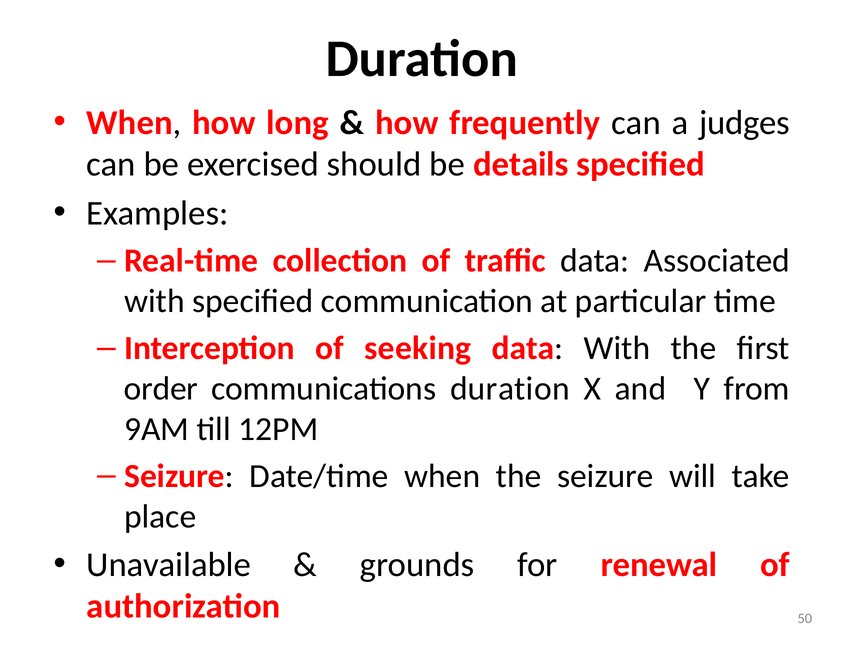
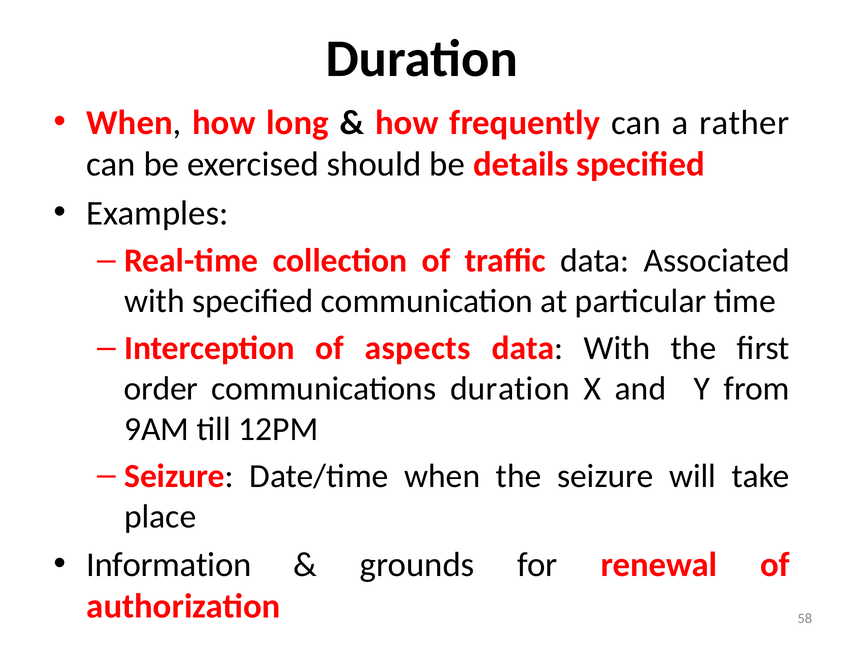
judges: judges -> rather (744, 123)
seeking: seeking -> aspects (418, 348)
Unavailable: Unavailable -> Information (169, 565)
50: 50 -> 58 (805, 619)
